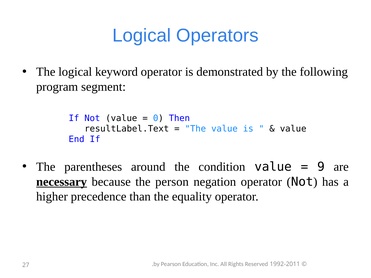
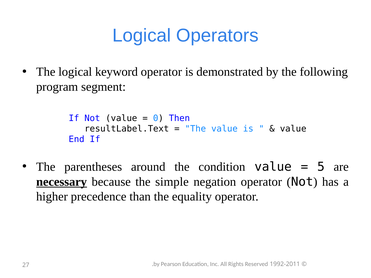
9: 9 -> 5 (321, 167)
person: person -> simple (172, 182)
